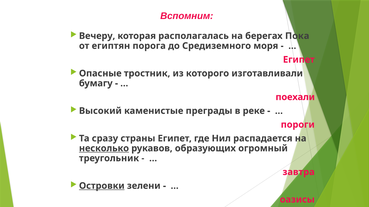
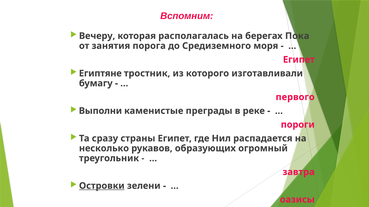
египтян: египтян -> занятия (111, 46)
Опасные: Опасные -> Египтяне (100, 74)
поехали: поехали -> первого (295, 97)
Высокий: Высокий -> Выполни (100, 111)
несколько underline: present -> none (104, 149)
